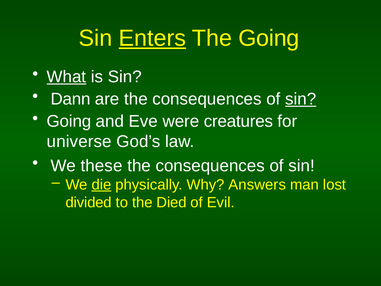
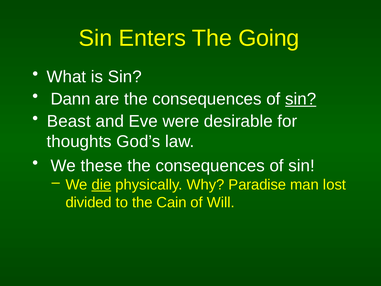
Enters underline: present -> none (152, 38)
What underline: present -> none (66, 77)
Going: Going -> Beast (69, 121)
creatures: creatures -> desirable (238, 121)
universe: universe -> thoughts (79, 141)
Answers: Answers -> Paradise (257, 185)
Died: Died -> Cain (172, 202)
Evil: Evil -> Will (221, 202)
